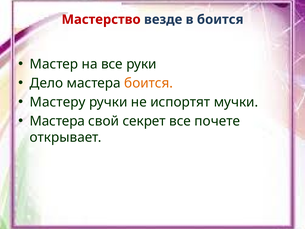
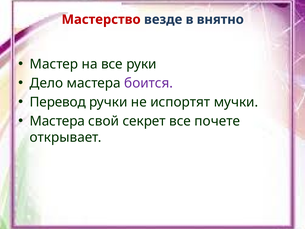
в боится: боится -> внятно (220, 19)
боится colour: orange -> purple (149, 83)
Мастеру: Мастеру -> Перевод (58, 102)
